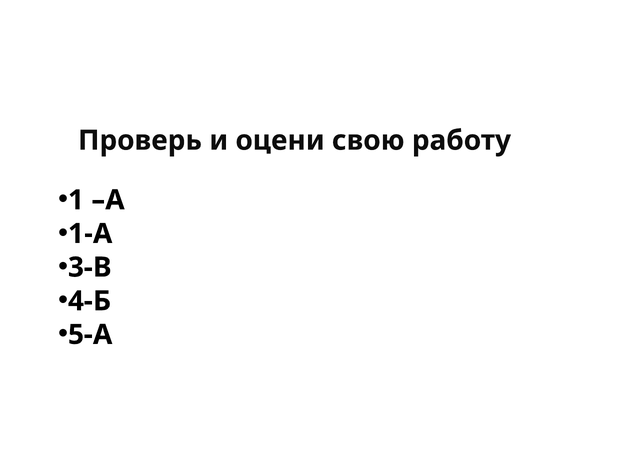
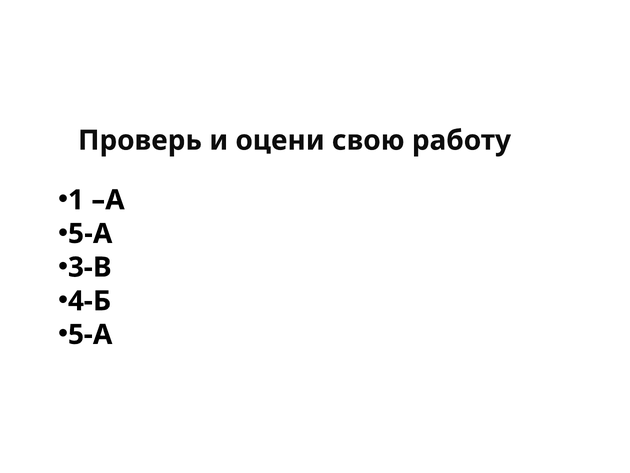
1-А: 1-А -> 5-А (90, 233)
